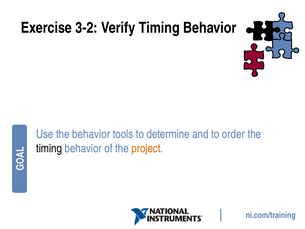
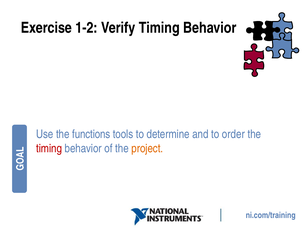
3-2: 3-2 -> 1-2 (87, 28)
the behavior: behavior -> functions (91, 134)
timing colour: black -> red (49, 148)
